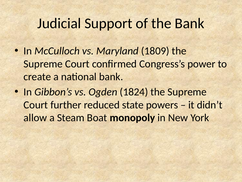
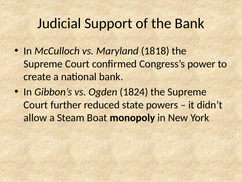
1809: 1809 -> 1818 (155, 51)
